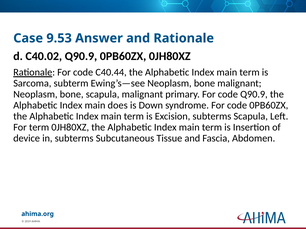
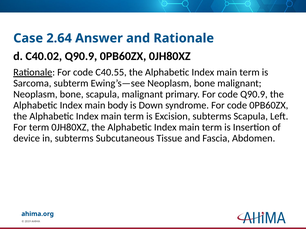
9.53: 9.53 -> 2.64 (59, 38)
C40.44: C40.44 -> C40.55 (111, 73)
does: does -> body (118, 106)
